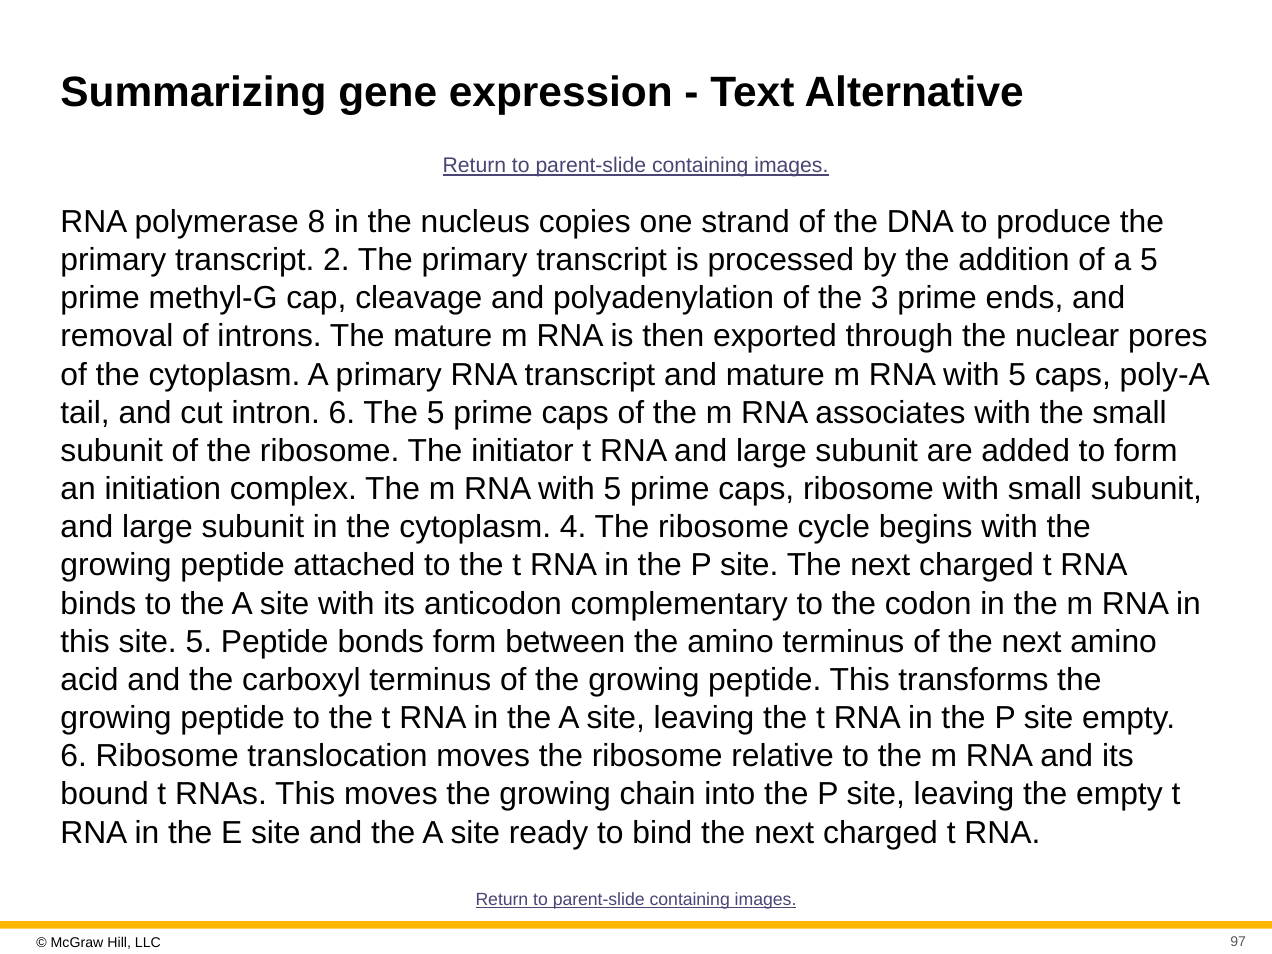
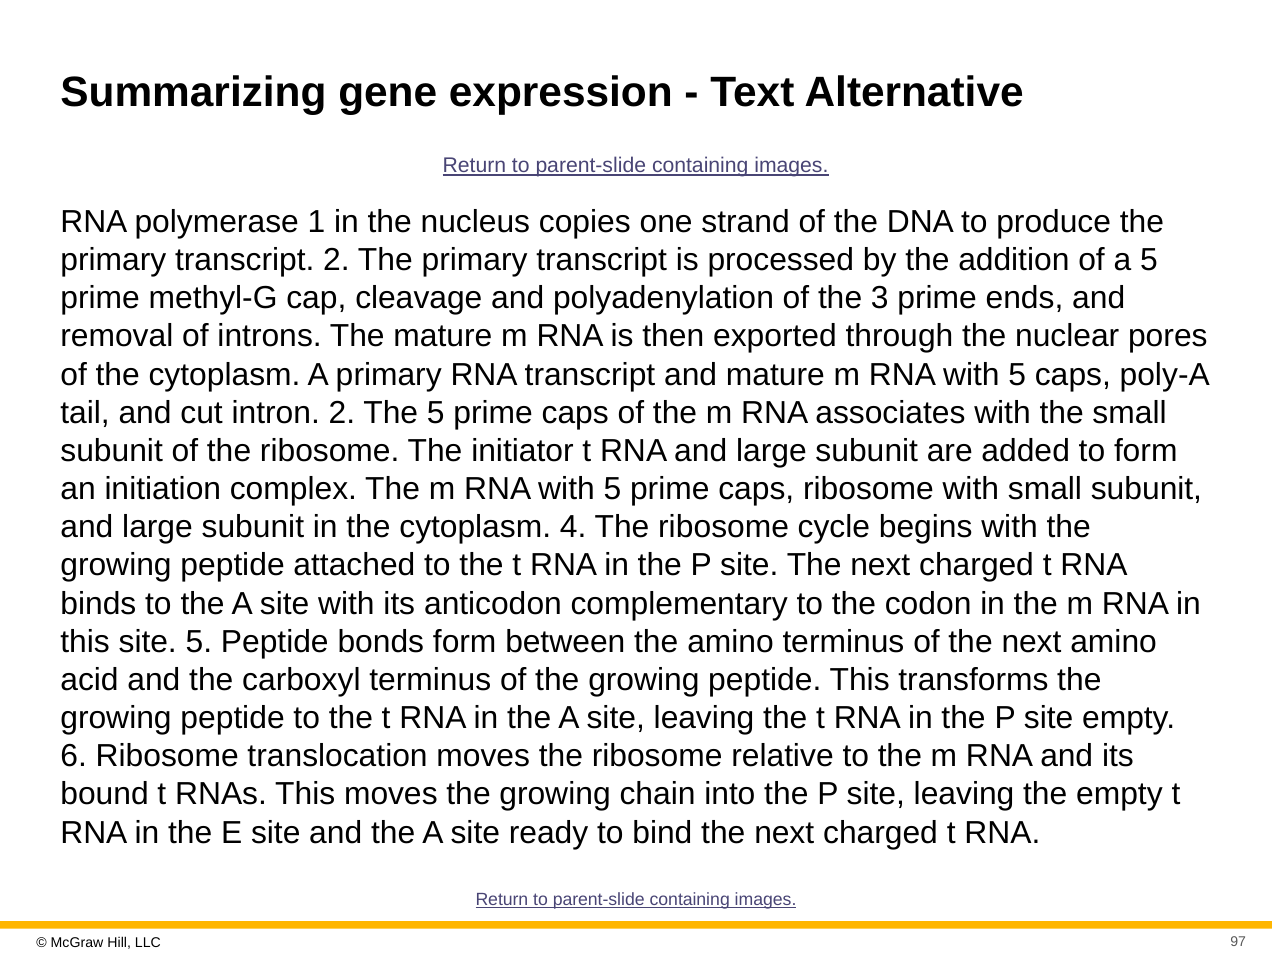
8: 8 -> 1 (317, 222)
intron 6: 6 -> 2 (342, 413)
